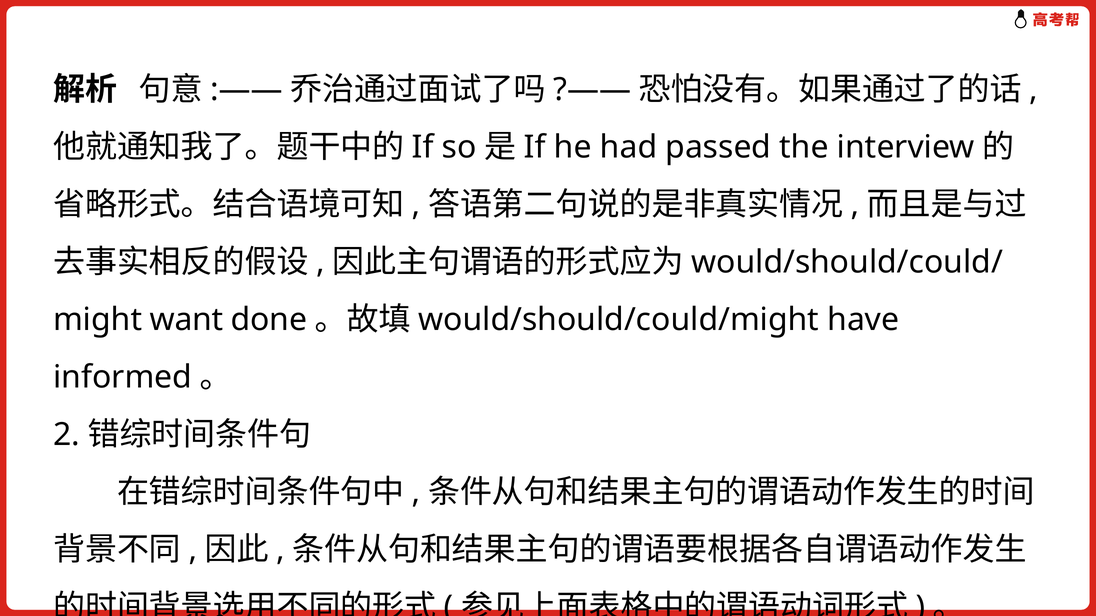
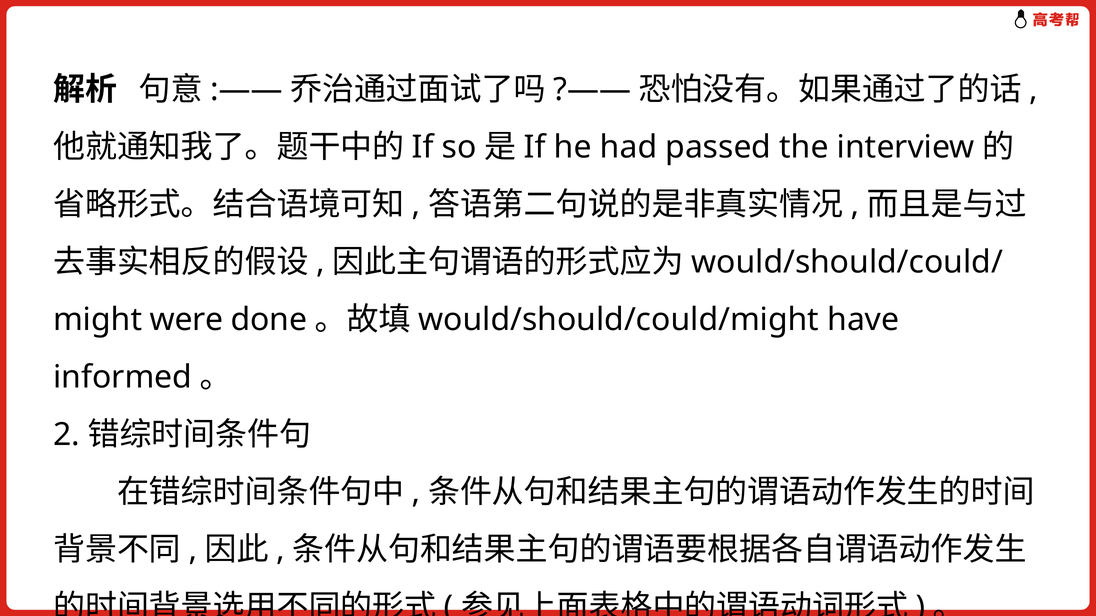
want: want -> were (186, 320)
